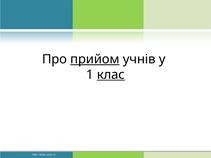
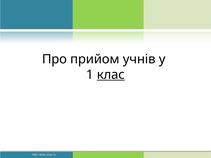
прийом underline: present -> none (95, 59)
